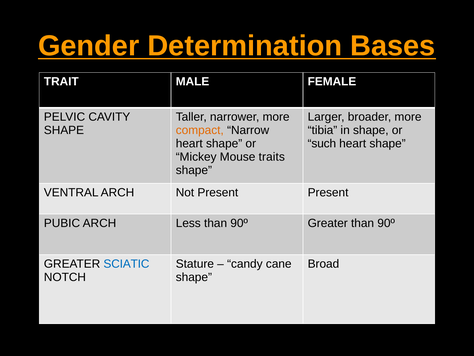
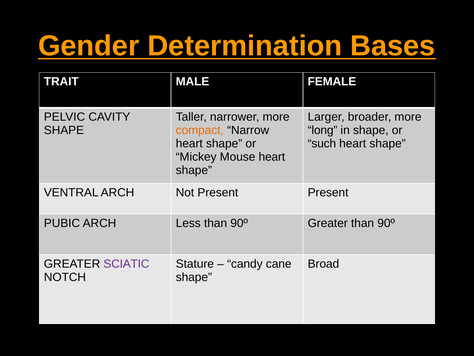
tibia: tibia -> long (323, 130)
Mouse traits: traits -> heart (272, 157)
SCIATIC colour: blue -> purple (126, 264)
